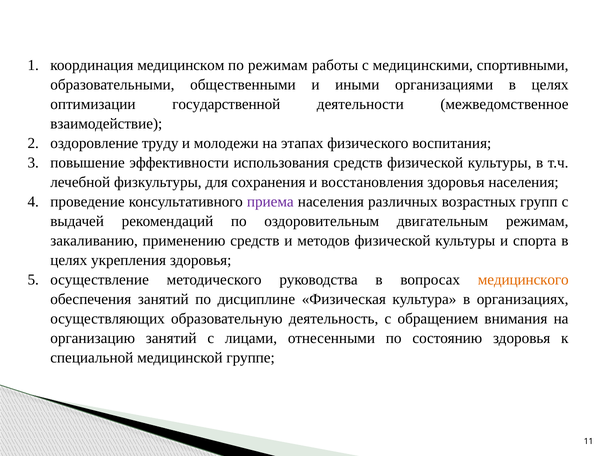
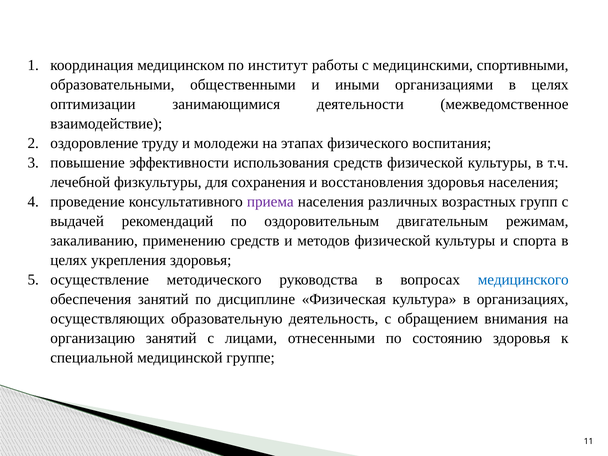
по режимам: режимам -> институт (278, 65)
государственной: государственной -> занимающимися (226, 104)
медицинского colour: orange -> blue (523, 280)
